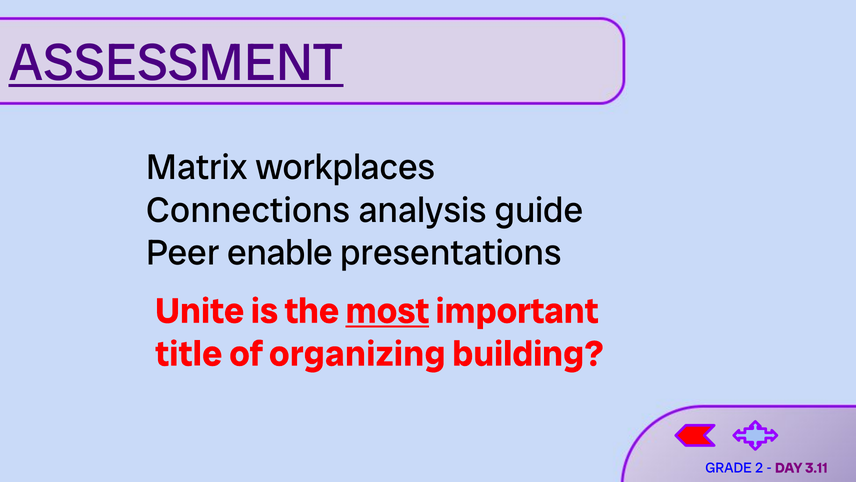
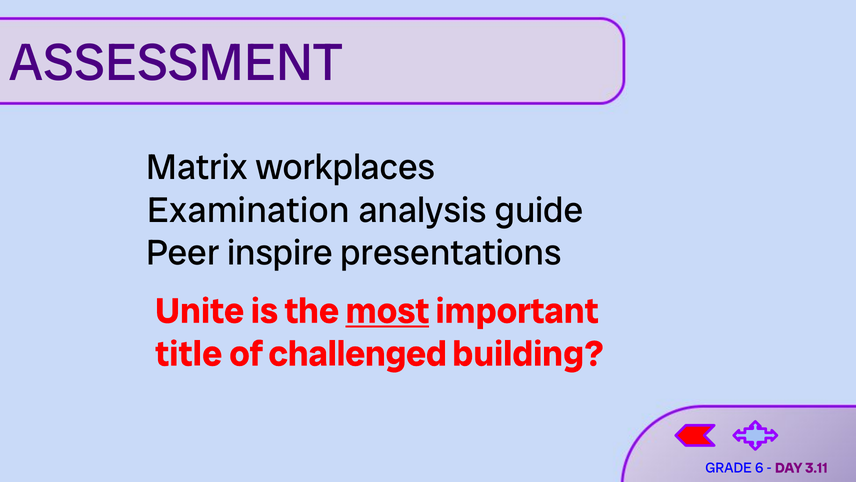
ASSESSMENT underline: present -> none (176, 63)
Connections: Connections -> Examination (248, 210)
enable: enable -> inspire (280, 253)
organizing: organizing -> challenged (358, 354)
2: 2 -> 6 (759, 467)
